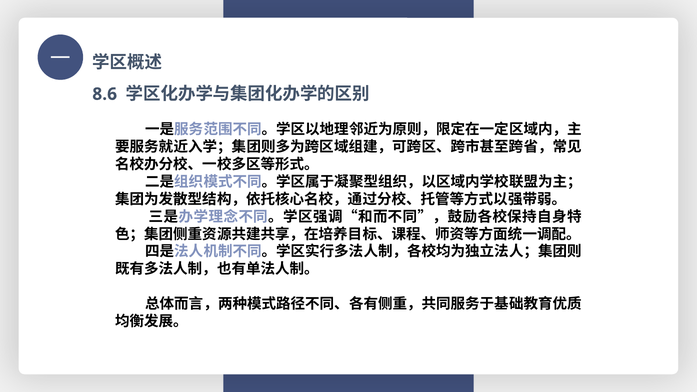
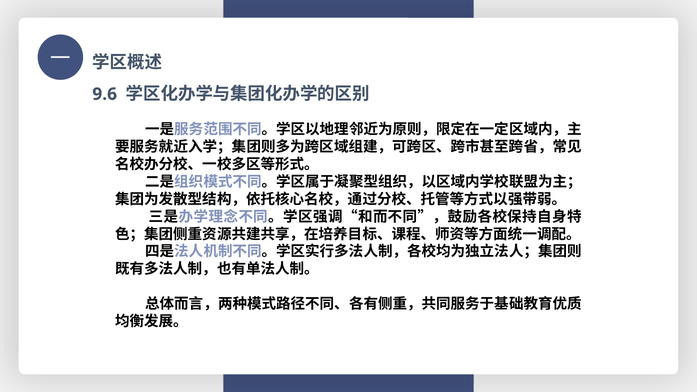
8.6: 8.6 -> 9.6 (105, 94)
